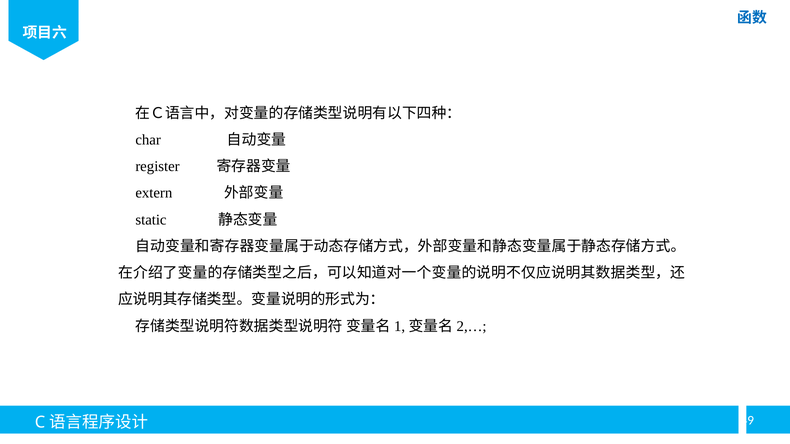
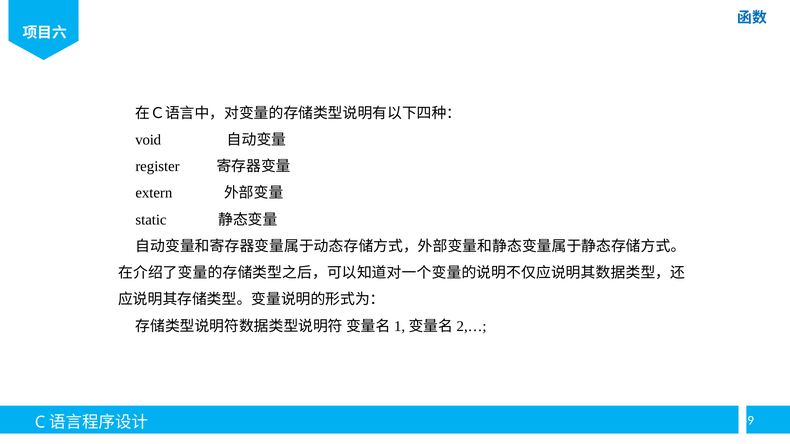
char: char -> void (148, 140)
